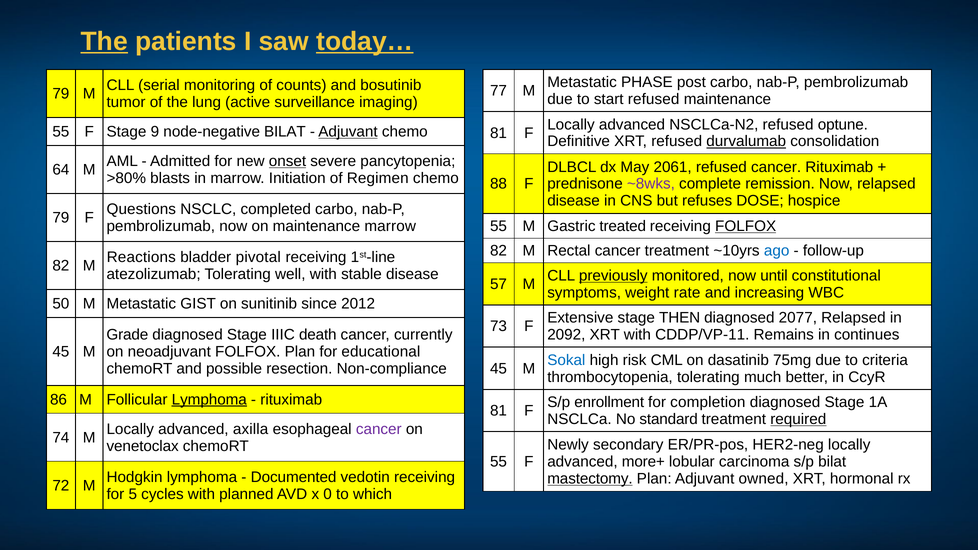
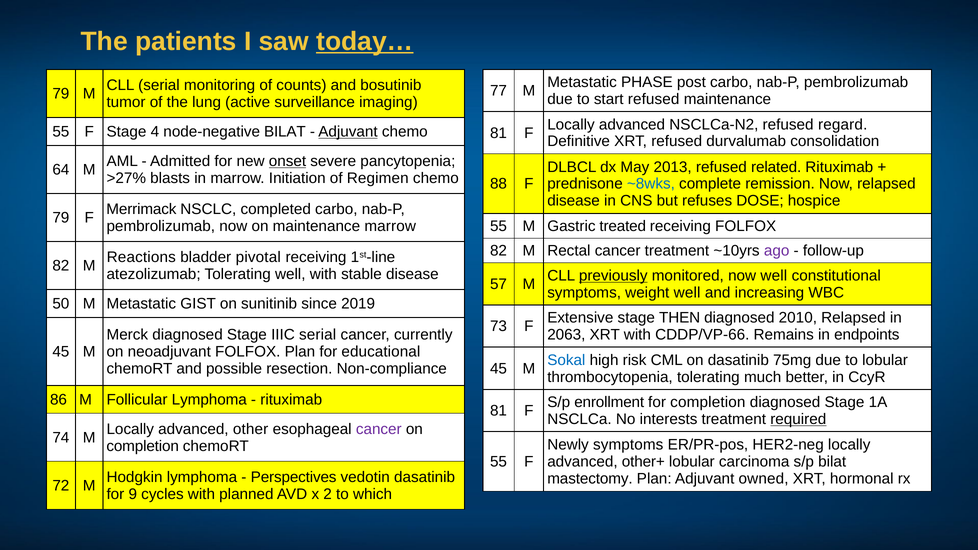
The underline: present -> none (104, 42)
optune: optune -> regard (843, 125)
9: 9 -> 4 (155, 132)
durvalumab underline: present -> none (746, 141)
2061: 2061 -> 2013 (673, 167)
refused cancer: cancer -> related (776, 167)
>80%: >80% -> >27% (126, 178)
~8wks colour: purple -> blue (651, 184)
Questions: Questions -> Merrimack (141, 209)
FOLFOX underline: present -> none (746, 226)
ago colour: blue -> purple (777, 251)
now until: until -> well (774, 276)
weight rate: rate -> well (687, 293)
2012: 2012 -> 2019 (358, 304)
2077: 2077 -> 2010 (798, 318)
Grade: Grade -> Merck (127, 335)
IIIC death: death -> serial (318, 335)
2092: 2092 -> 2063 (566, 335)
CDDP/VP-11: CDDP/VP-11 -> CDDP/VP-66 (702, 335)
continues: continues -> endpoints (867, 335)
to criteria: criteria -> lobular (885, 360)
Lymphoma underline: present -> none (209, 400)
standard: standard -> interests (669, 419)
axilla: axilla -> other (251, 429)
Newly secondary: secondary -> symptoms (628, 445)
venetoclax: venetoclax -> completion (143, 446)
more+: more+ -> other+ (643, 462)
Documented: Documented -> Perspectives (294, 477)
vedotin receiving: receiving -> dasatinib (425, 477)
mastectomy underline: present -> none (590, 479)
5: 5 -> 9 (133, 494)
0: 0 -> 2 (328, 494)
